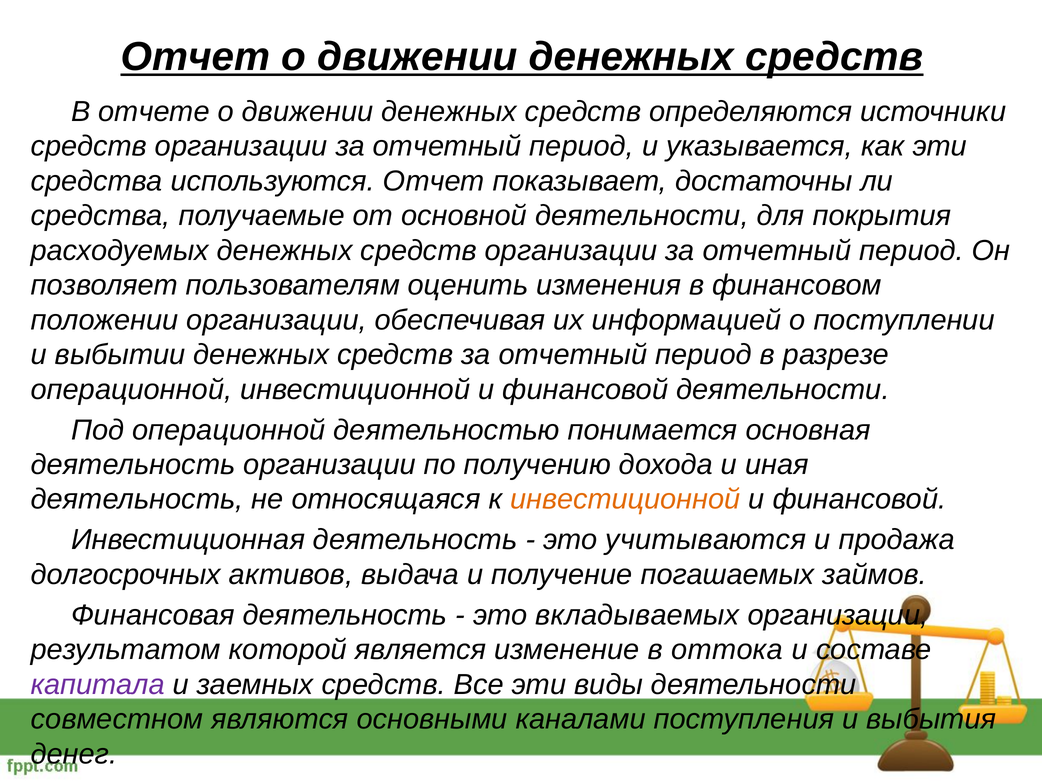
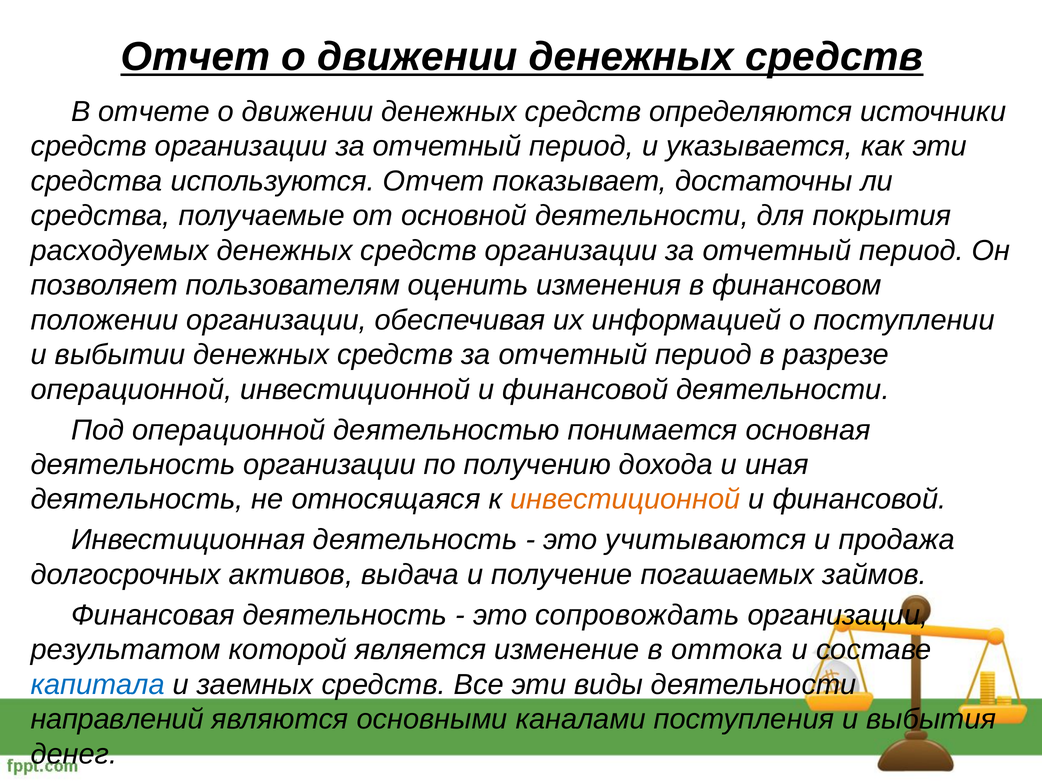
вкладываемых: вкладываемых -> сопровождать (637, 616)
капитала colour: purple -> blue (98, 685)
совместном: совместном -> направлений (117, 720)
